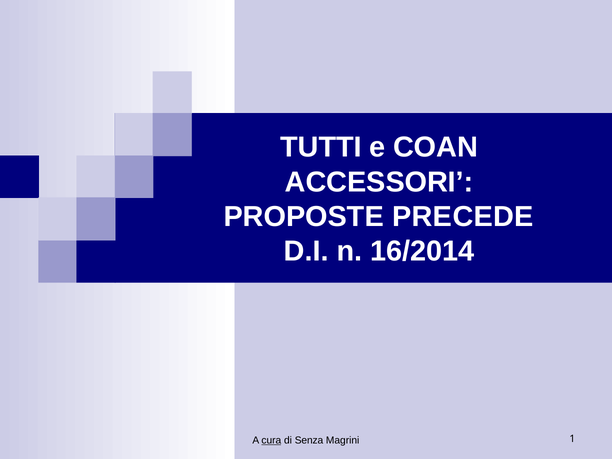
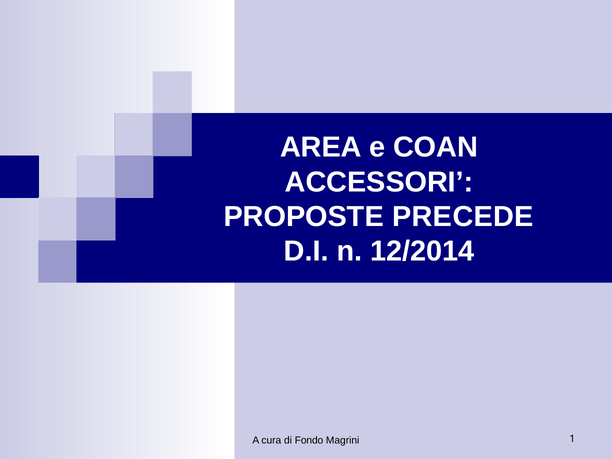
TUTTI: TUTTI -> AREA (321, 147)
16/2014: 16/2014 -> 12/2014 (422, 251)
cura underline: present -> none (271, 440)
Senza: Senza -> Fondo (309, 440)
